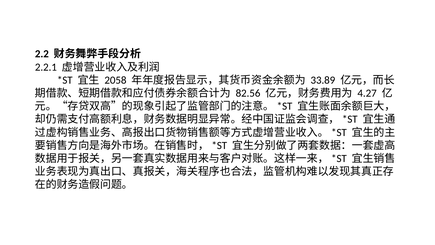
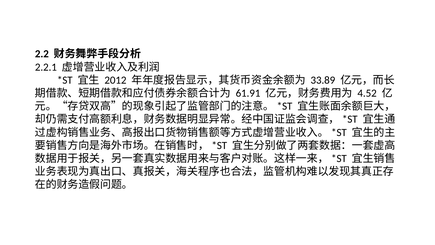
2058: 2058 -> 2012 (115, 80)
82.56: 82.56 -> 61.91 (248, 93)
4.27: 4.27 -> 4.52 (367, 93)
